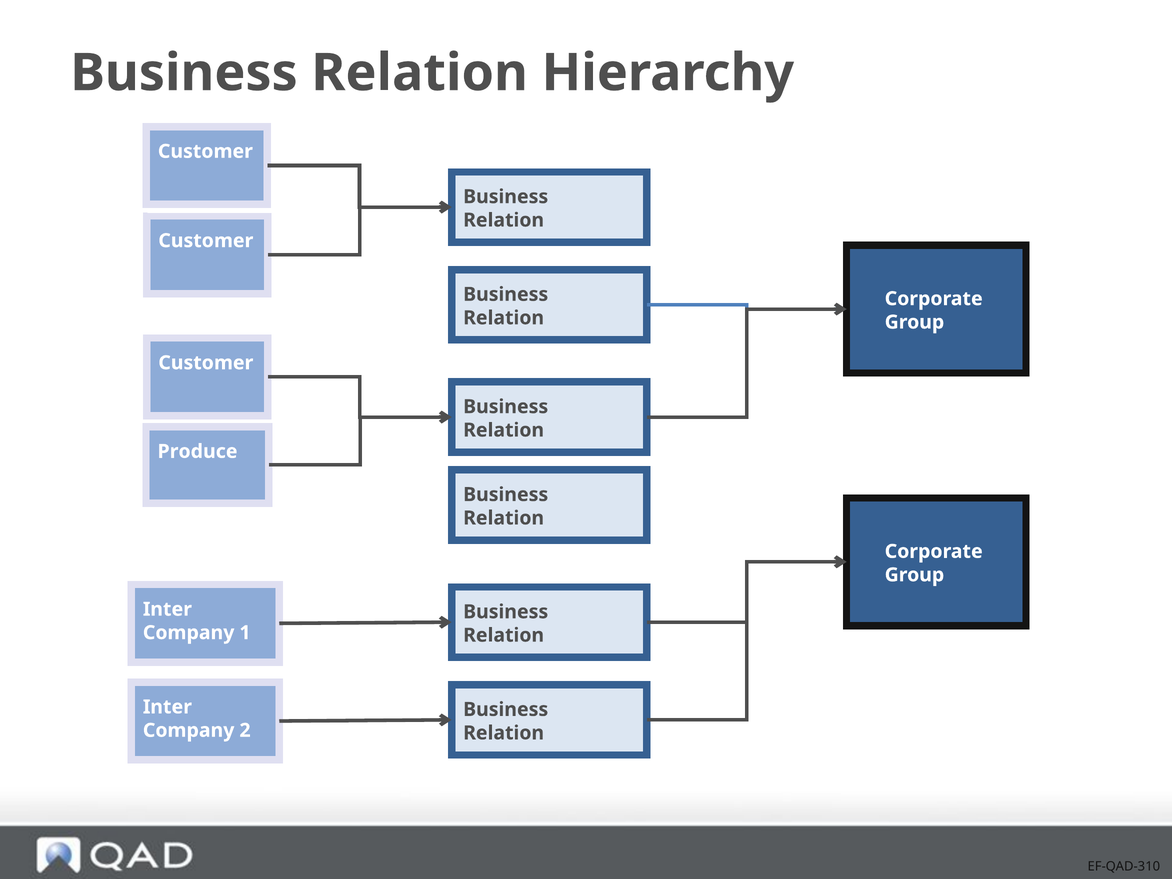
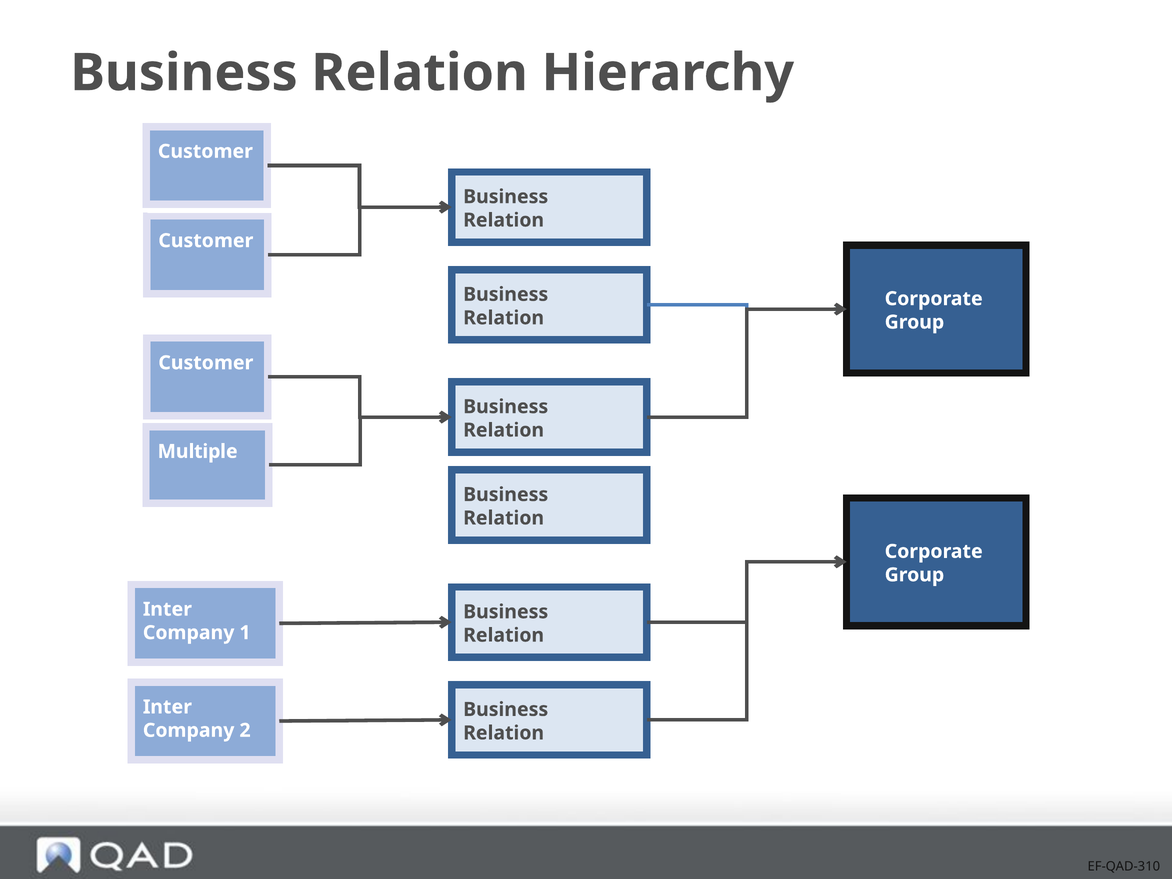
Produce: Produce -> Multiple (198, 451)
